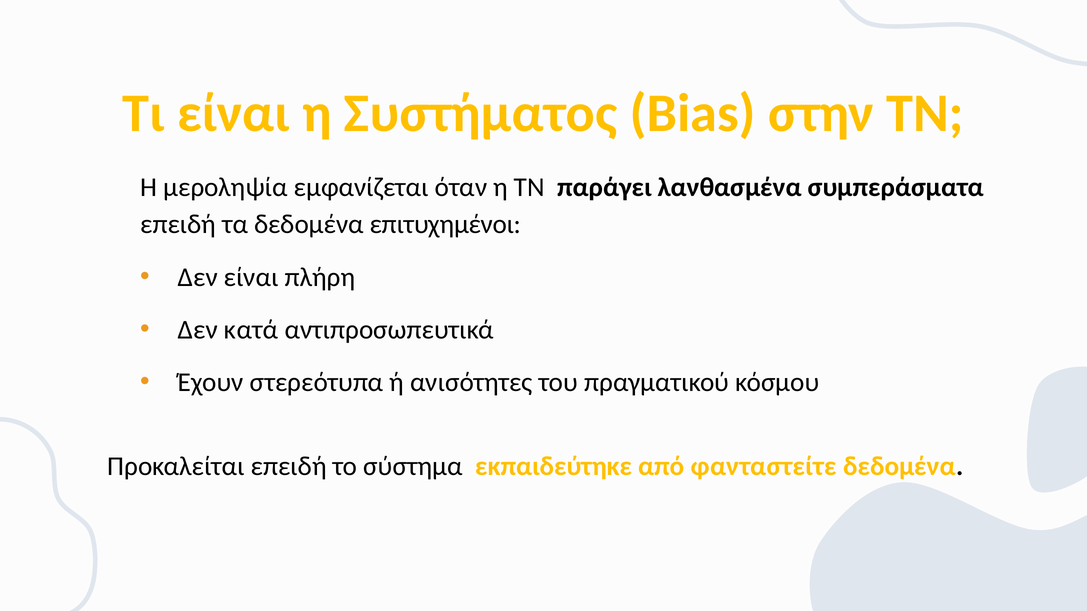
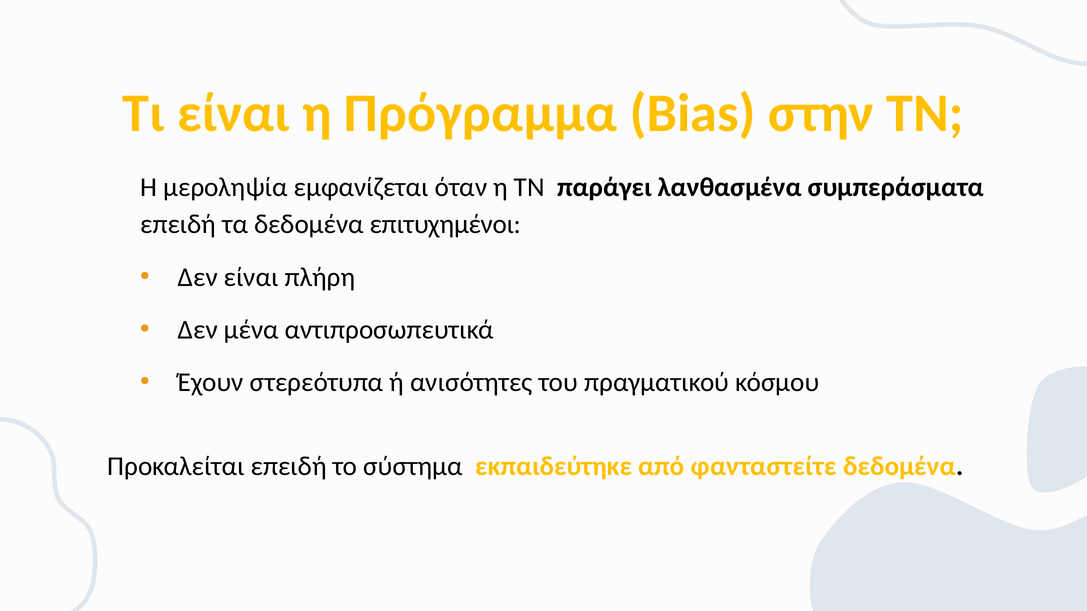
Συστήματος: Συστήματος -> Πρόγραμμα (481, 113)
κατά: κατά -> μένα (251, 330)
